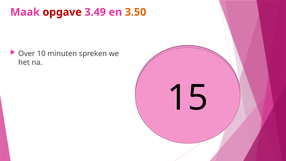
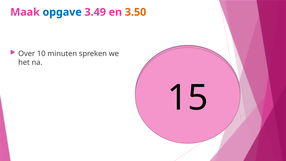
opgave colour: red -> blue (62, 12)
